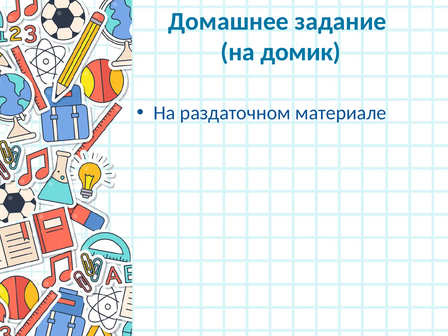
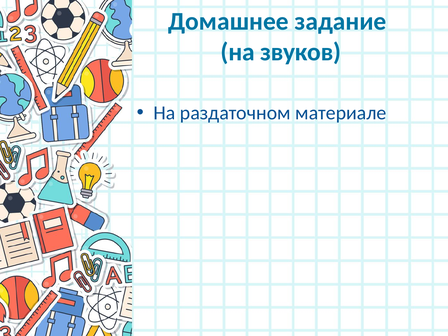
домик: домик -> звуков (301, 52)
